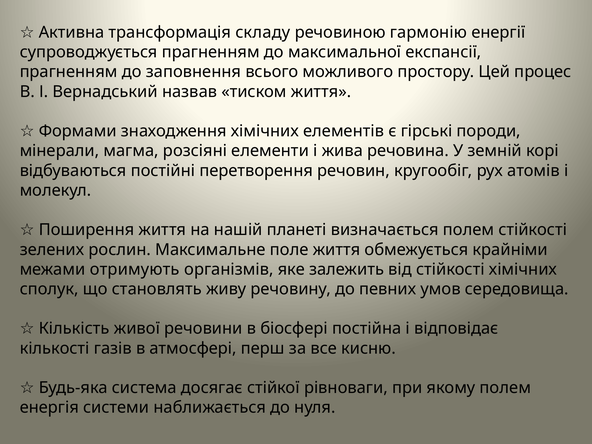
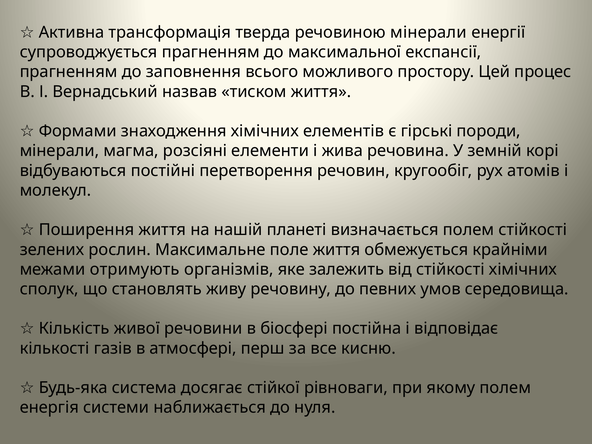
складу: складу -> тверда (263, 32)
речовиною гармонію: гармонію -> мінерали (428, 32)
